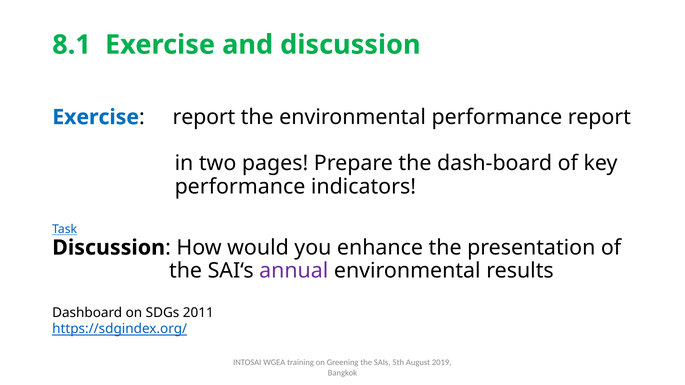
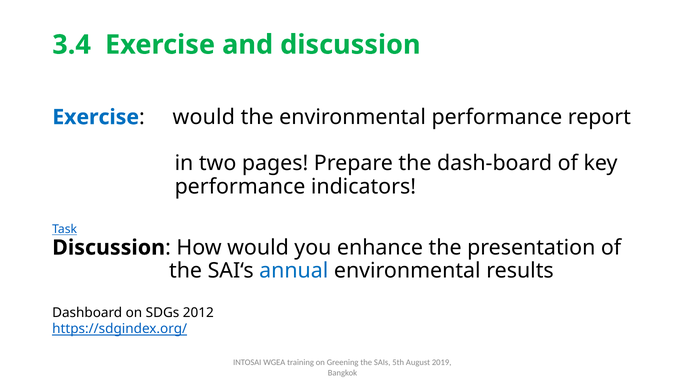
8.1: 8.1 -> 3.4 (72, 45)
report: report -> would (204, 117)
annual colour: purple -> blue (294, 271)
2011: 2011 -> 2012 (198, 313)
